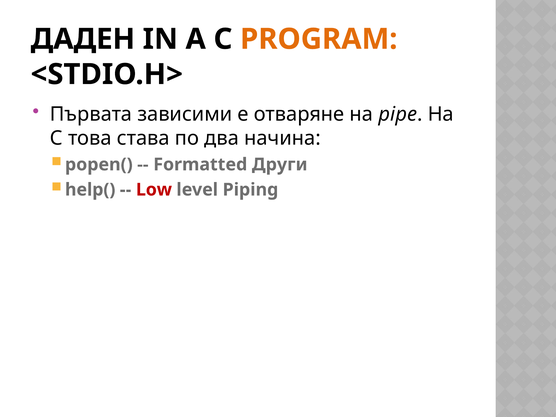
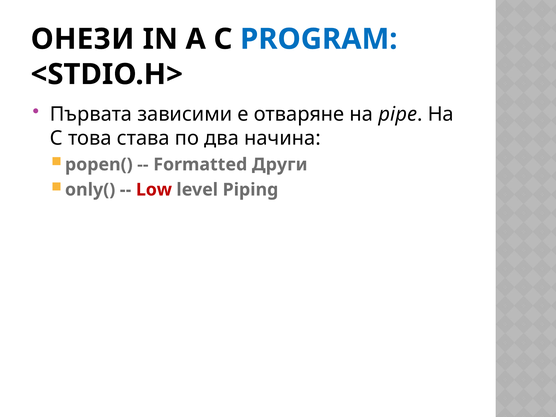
ДАДЕН: ДАДЕН -> ОНЕЗИ (83, 39)
PROGRAM colour: orange -> blue (319, 39)
help(: help( -> only( (90, 190)
